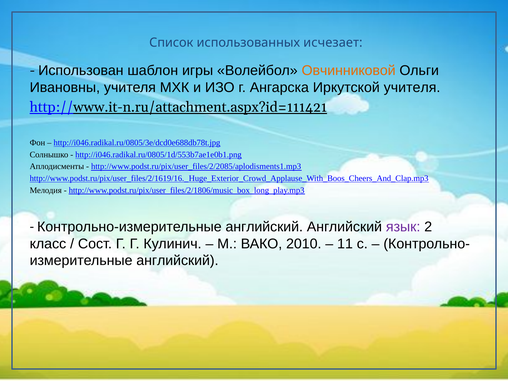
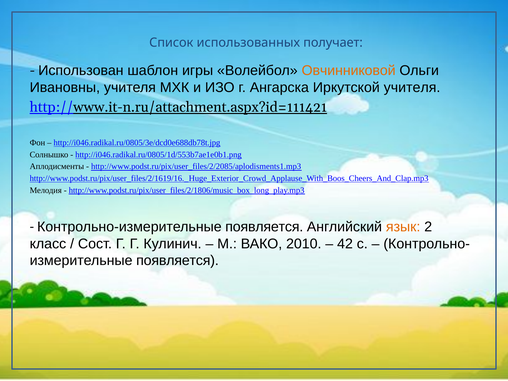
исчезает: исчезает -> получает (333, 43)
Контрольно-измерительные английский: английский -> появляется (264, 227)
язык colour: purple -> orange (403, 227)
11: 11 -> 42 (345, 244)
английский: английский -> появляется (178, 261)
